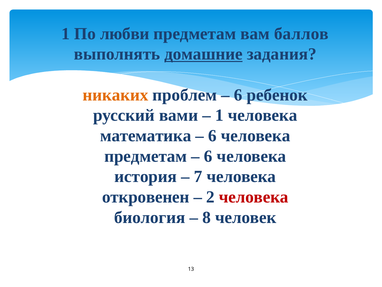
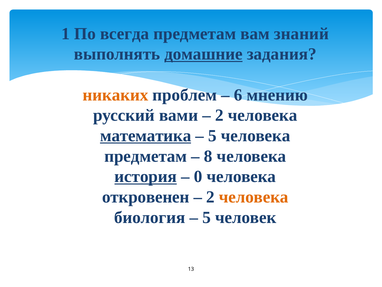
любви: любви -> всегда (125, 34)
баллов: баллов -> знаний (301, 34)
ребенок: ребенок -> мнению (277, 95)
1: 1 -> 2 (219, 115)
математика underline: none -> present (146, 136)
6: 6 -> 5 (212, 136)
6: 6 -> 8 (208, 156)
история underline: none -> present (146, 176)
7: 7 -> 0 (198, 176)
человека colour: red -> orange (254, 197)
8: 8 -> 5 (207, 217)
